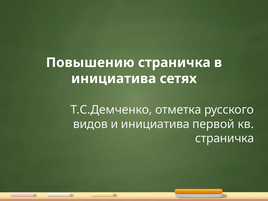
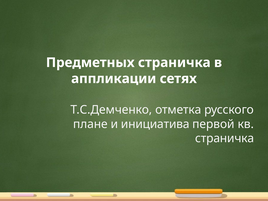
Повышению: Повышению -> Предметных (90, 63)
инициатива: инициатива -> аппликации (114, 79)
видов: видов -> плане (90, 124)
